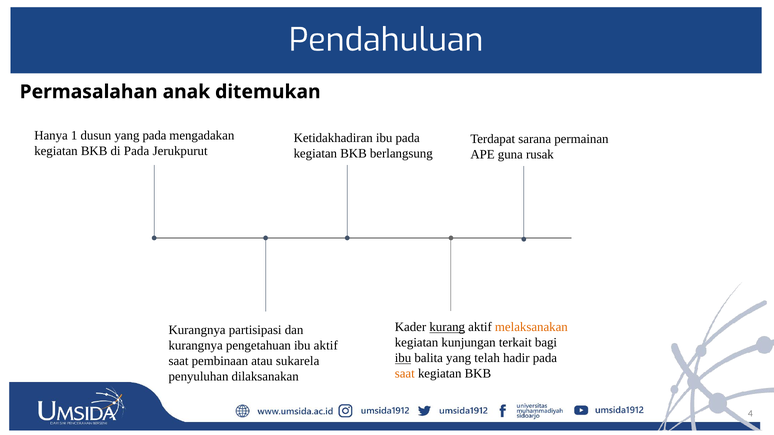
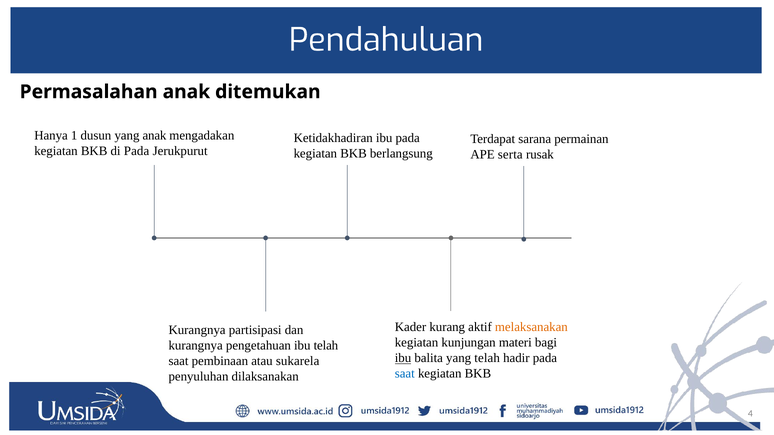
yang pada: pada -> anak (154, 136)
guna: guna -> serta (510, 155)
kurang underline: present -> none (447, 328)
terkait: terkait -> materi (515, 343)
ibu aktif: aktif -> telah (326, 346)
saat colour: orange -> blue (405, 374)
